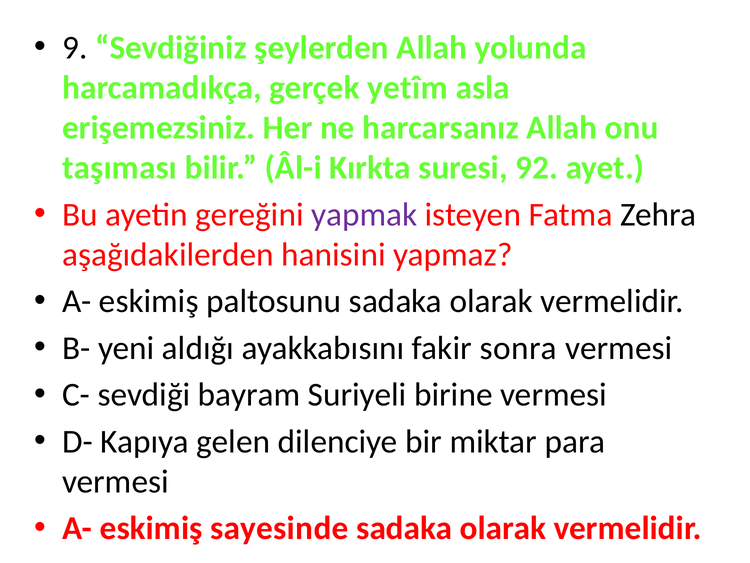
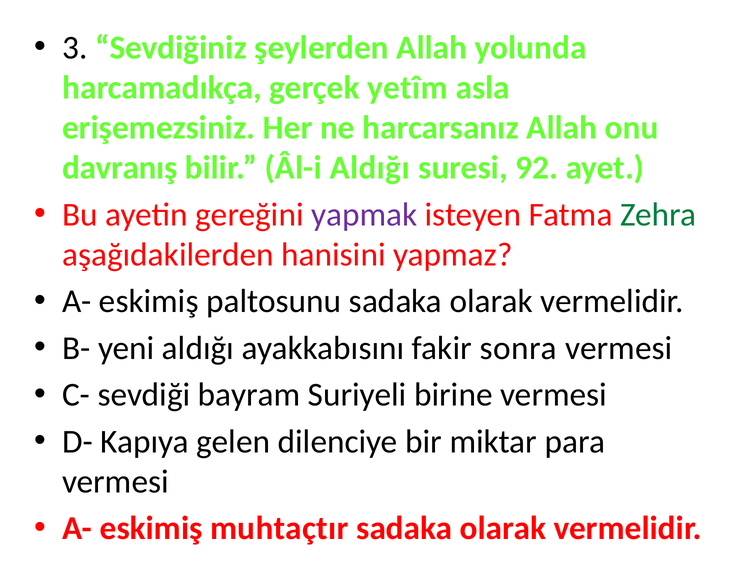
9: 9 -> 3 (75, 47)
taşıması: taşıması -> davranış (120, 168)
Âl-i Kırkta: Kırkta -> Aldığı (370, 168)
Zehra colour: black -> green (658, 214)
sayesinde: sayesinde -> muhtaçtır (279, 528)
